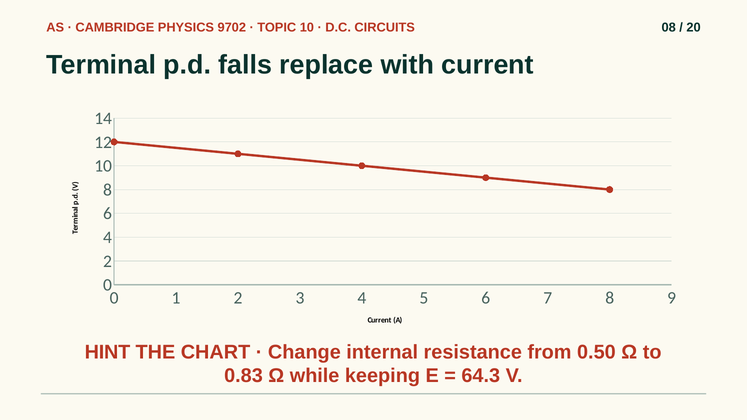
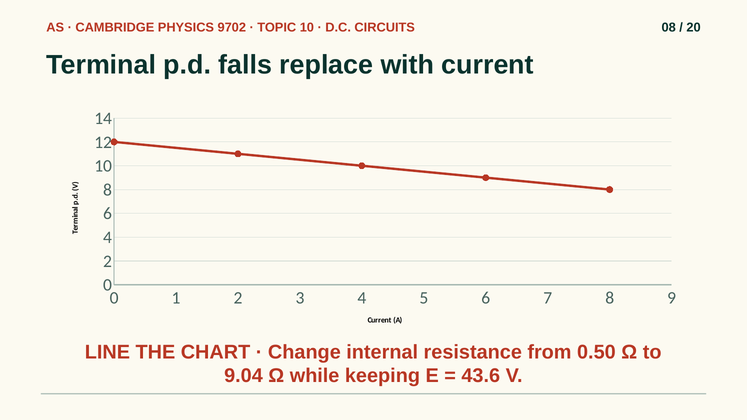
HINT: HINT -> LINE (107, 352)
0.83: 0.83 -> 9.04 (243, 376)
64.3: 64.3 -> 43.6 (481, 376)
